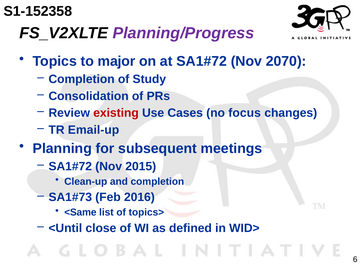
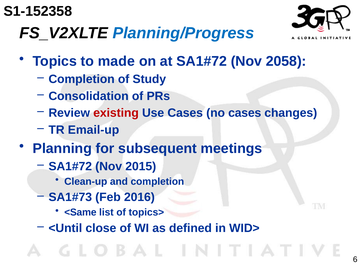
Planning/Progress colour: purple -> blue (183, 33)
major: major -> made (116, 61)
2070: 2070 -> 2058 (286, 61)
no focus: focus -> cases (245, 113)
